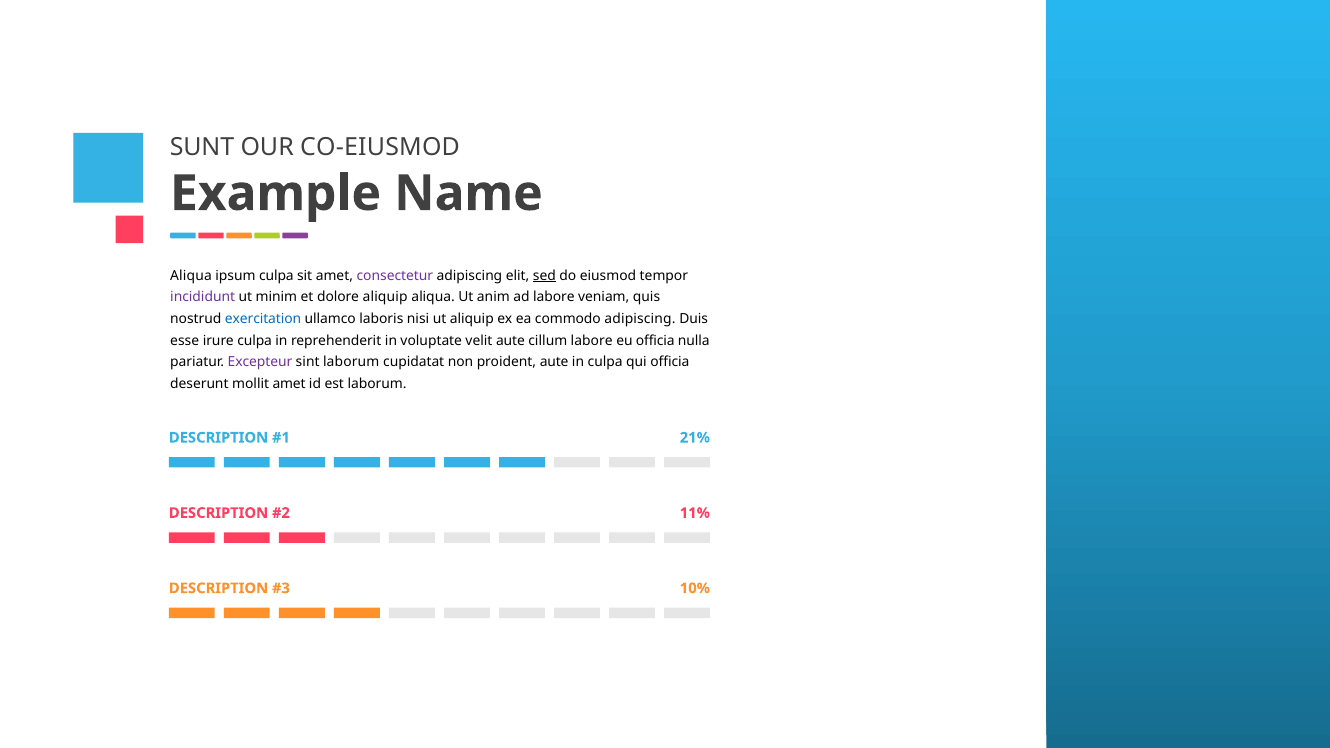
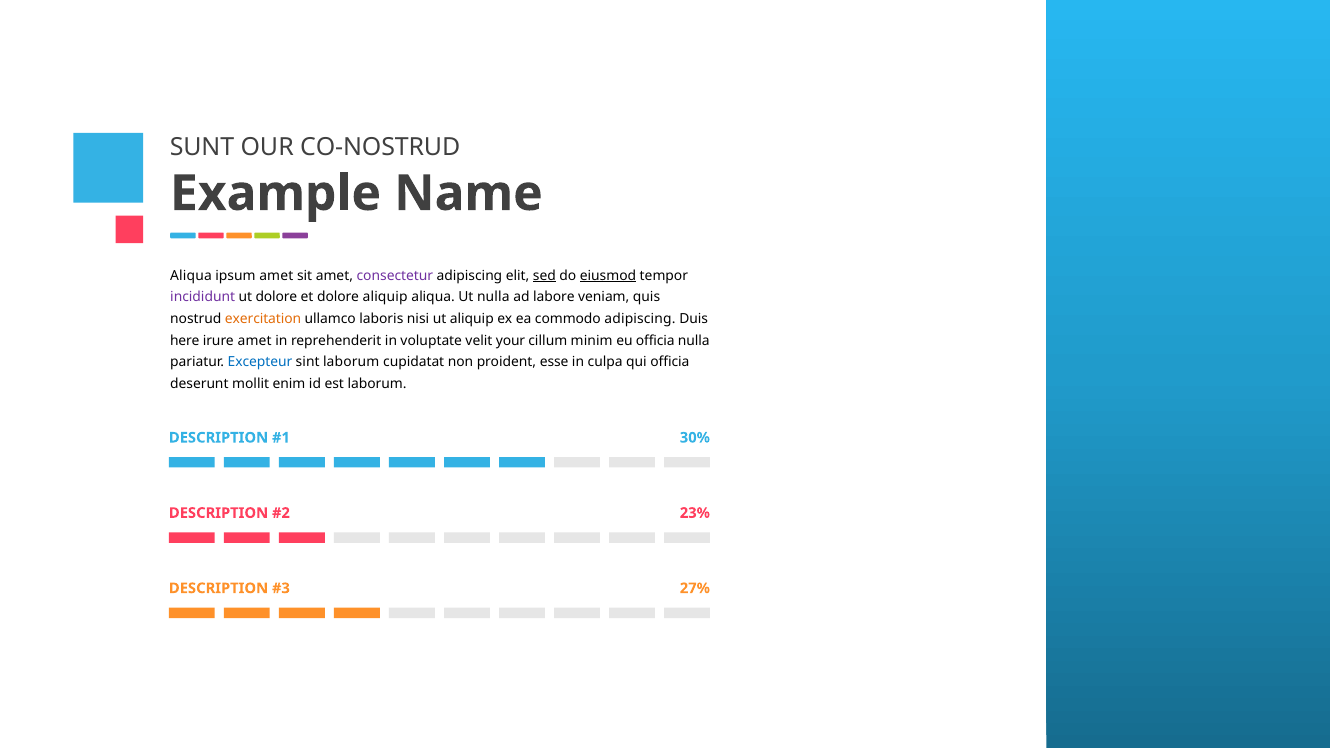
CO-EIUSMOD: CO-EIUSMOD -> CO-NOSTRUD (380, 147)
ipsum culpa: culpa -> amet (276, 276)
eiusmod underline: none -> present (608, 276)
ut minim: minim -> dolore (276, 297)
Ut anim: anim -> nulla (493, 297)
exercitation colour: blue -> orange (263, 319)
esse: esse -> here (185, 341)
irure culpa: culpa -> amet (255, 341)
velit aute: aute -> your (511, 341)
cillum labore: labore -> minim (592, 341)
Excepteur colour: purple -> blue (260, 362)
proident aute: aute -> esse (554, 362)
mollit amet: amet -> enim (289, 384)
21%: 21% -> 30% (695, 438)
11%: 11% -> 23% (695, 513)
10%: 10% -> 27% (695, 588)
